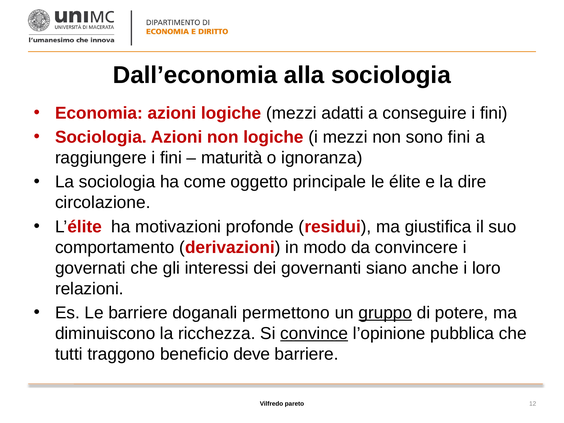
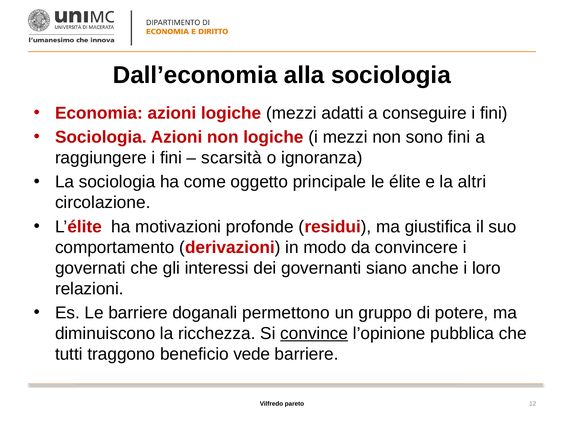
maturità: maturità -> scarsità (232, 158)
dire: dire -> altri (472, 182)
gruppo underline: present -> none (385, 313)
deve: deve -> vede (252, 354)
